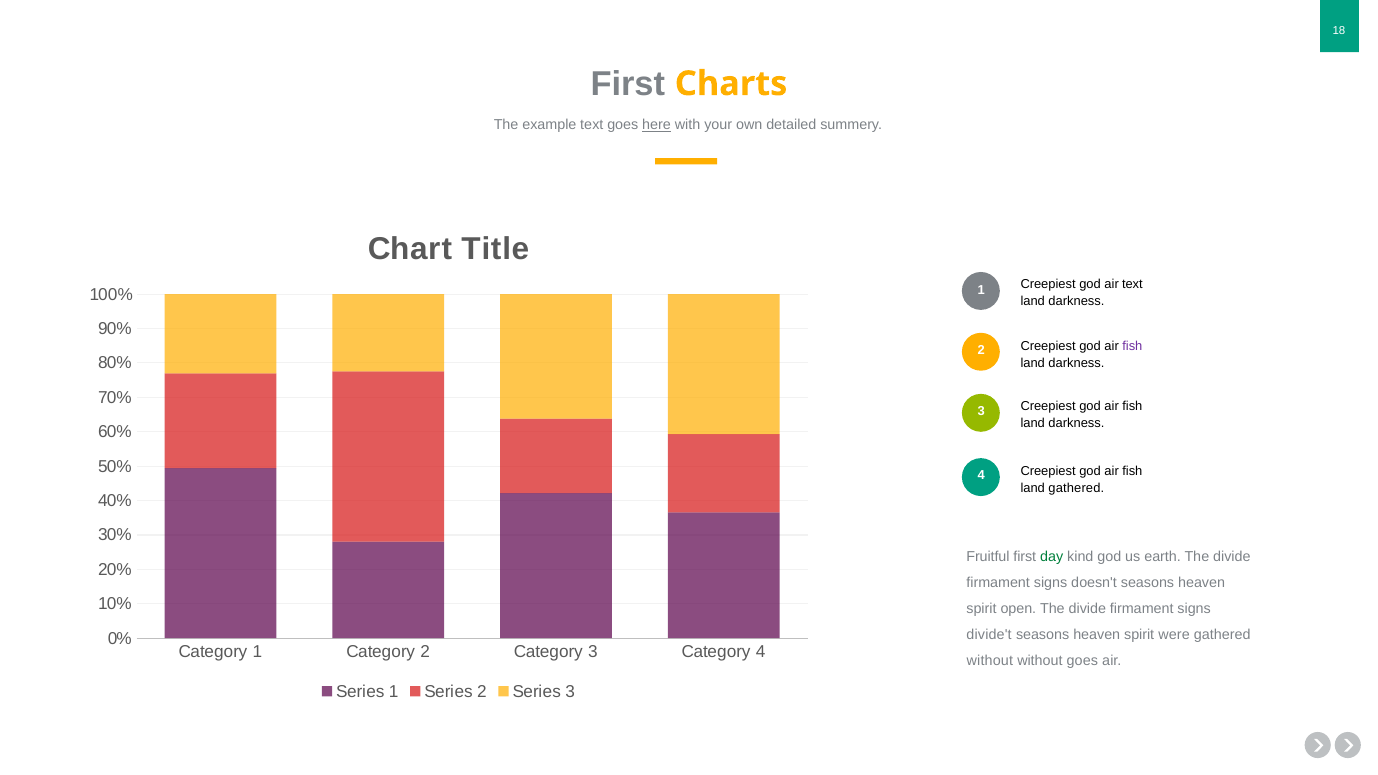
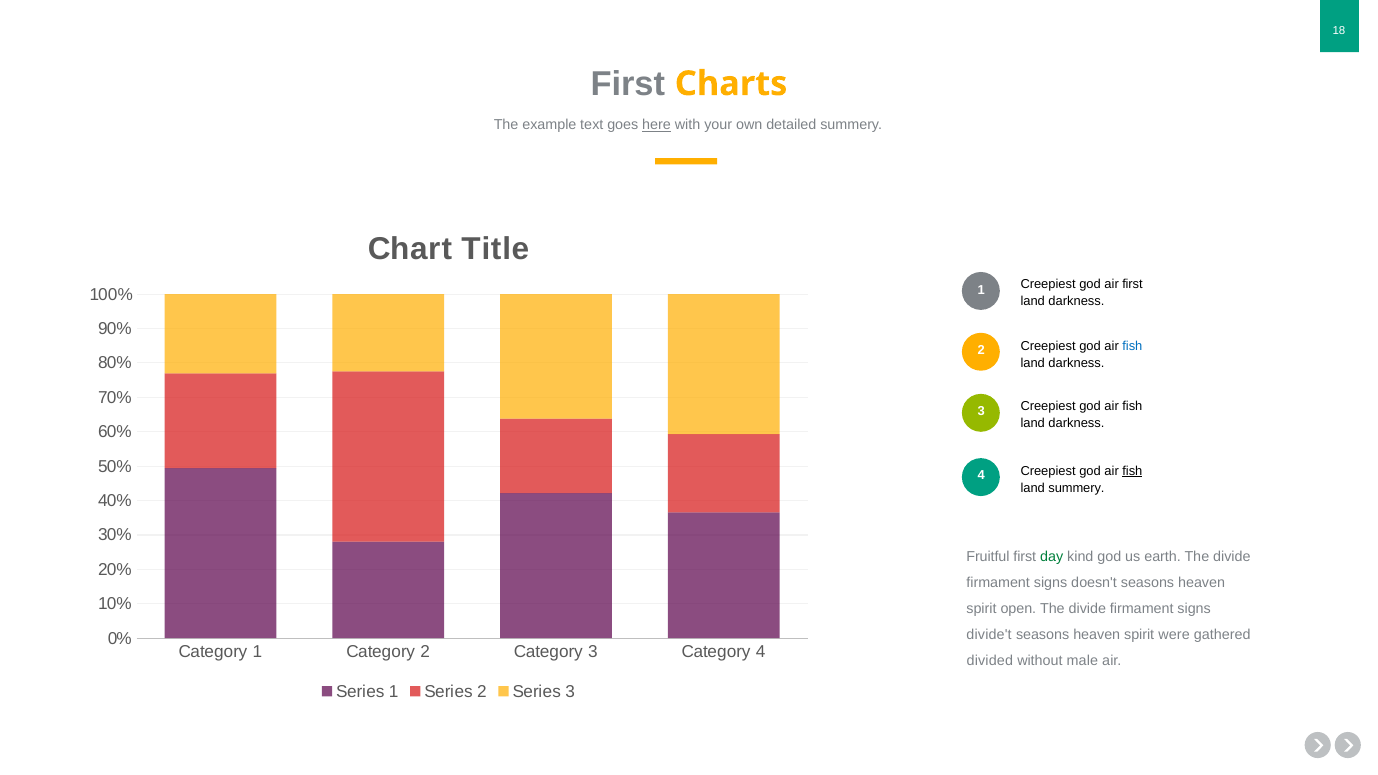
air text: text -> first (1132, 284)
fish colour: purple -> blue (1132, 346)
fish underline: none -> present (1132, 471)
land gathered: gathered -> summery (1076, 488)
without: without -> divided (990, 661)
without goes: goes -> male (1082, 661)
